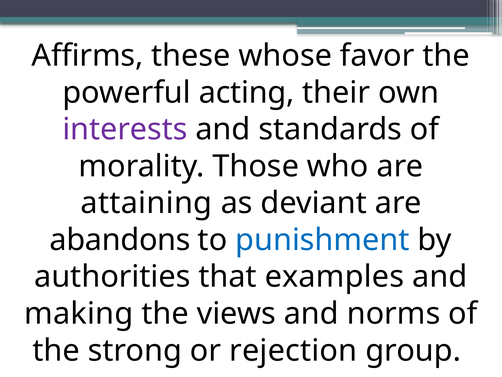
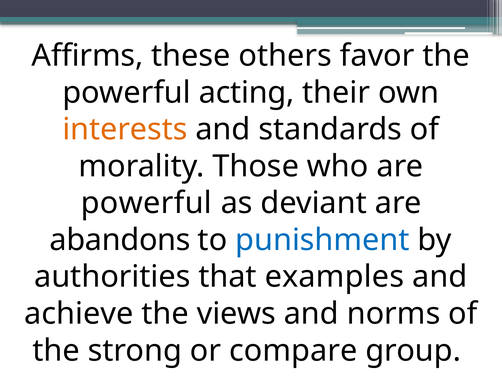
whose: whose -> others (285, 56)
interests colour: purple -> orange (125, 129)
attaining: attaining -> powerful (146, 203)
making: making -> achieve (79, 313)
rejection: rejection -> compare (293, 350)
